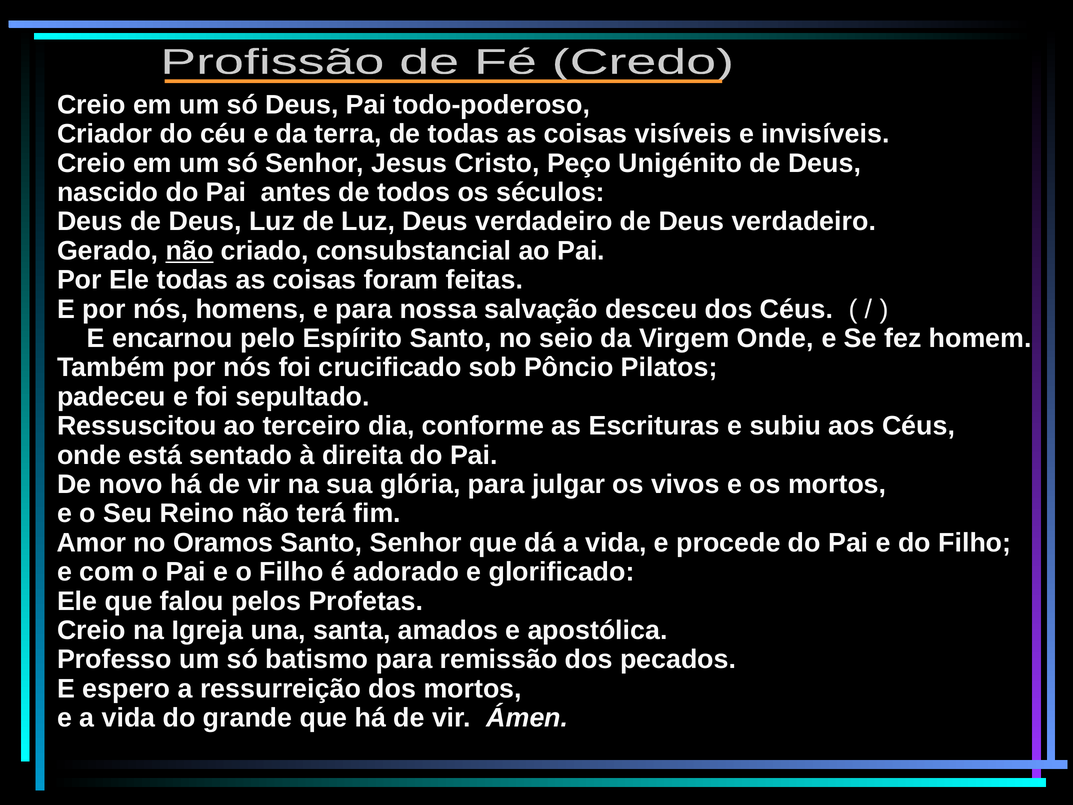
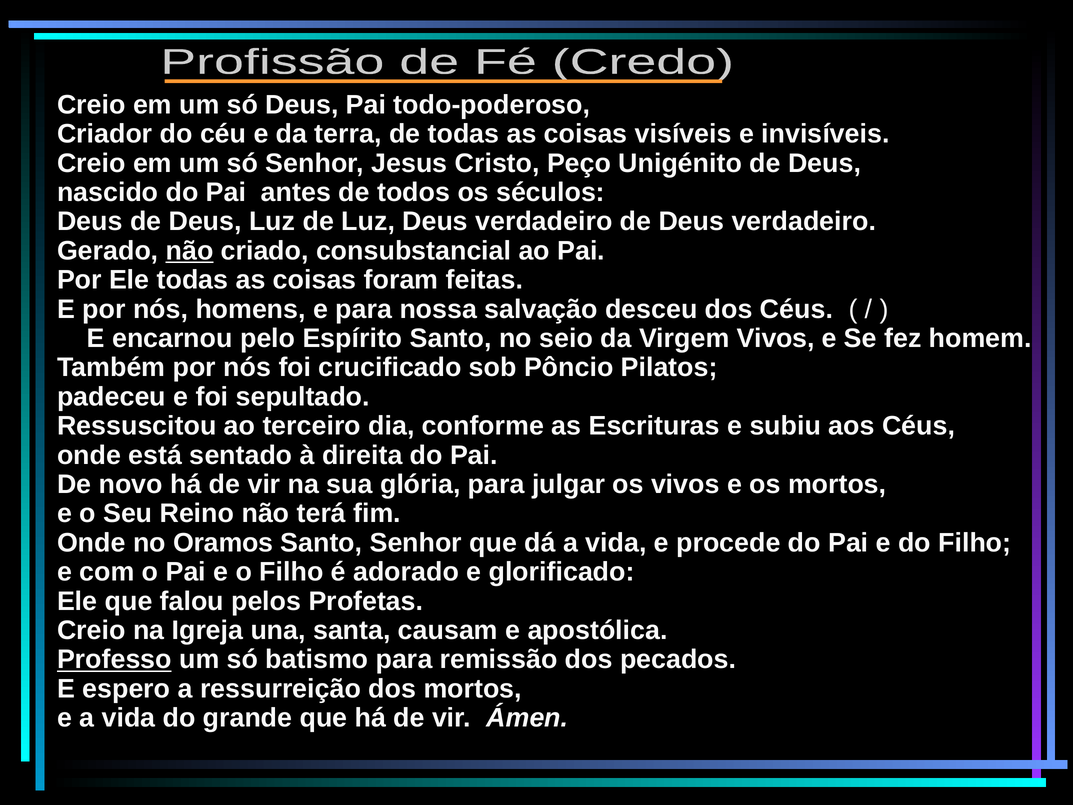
Virgem Onde: Onde -> Vivos (776, 338)
Amor: Amor -> Onde (91, 543)
amados: amados -> causam (448, 630)
Professo underline: none -> present (114, 659)
